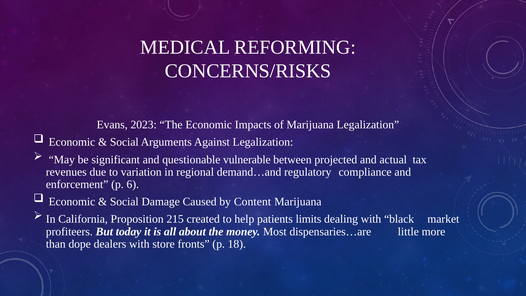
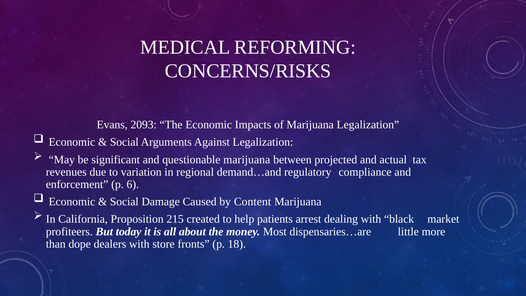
2023: 2023 -> 2093 (144, 125)
questionable vulnerable: vulnerable -> marijuana (247, 159)
limits: limits -> arrest (308, 219)
